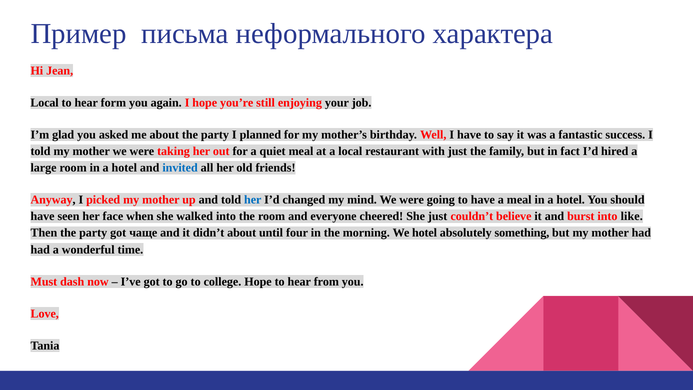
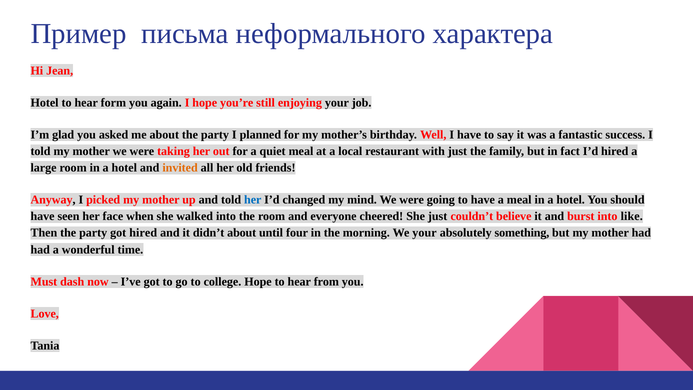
Local: Local -> Hotel (45, 103)
invited colour: blue -> orange (180, 168)
got чаще: чаще -> hired (143, 233)
We hotel: hotel -> your (424, 233)
